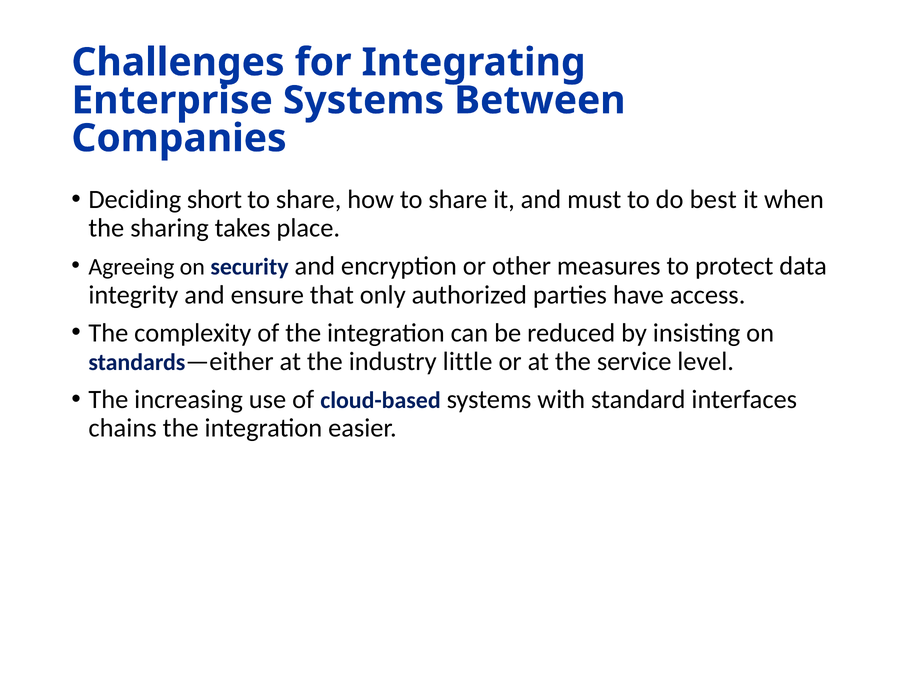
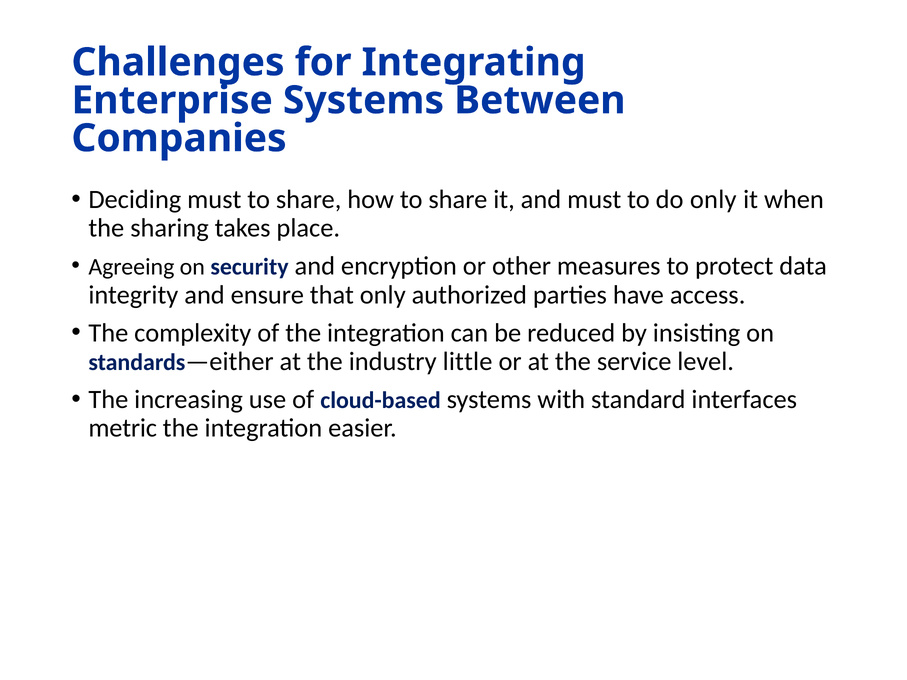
Deciding short: short -> must (214, 200)
do best: best -> only (713, 200)
chains: chains -> metric (123, 428)
